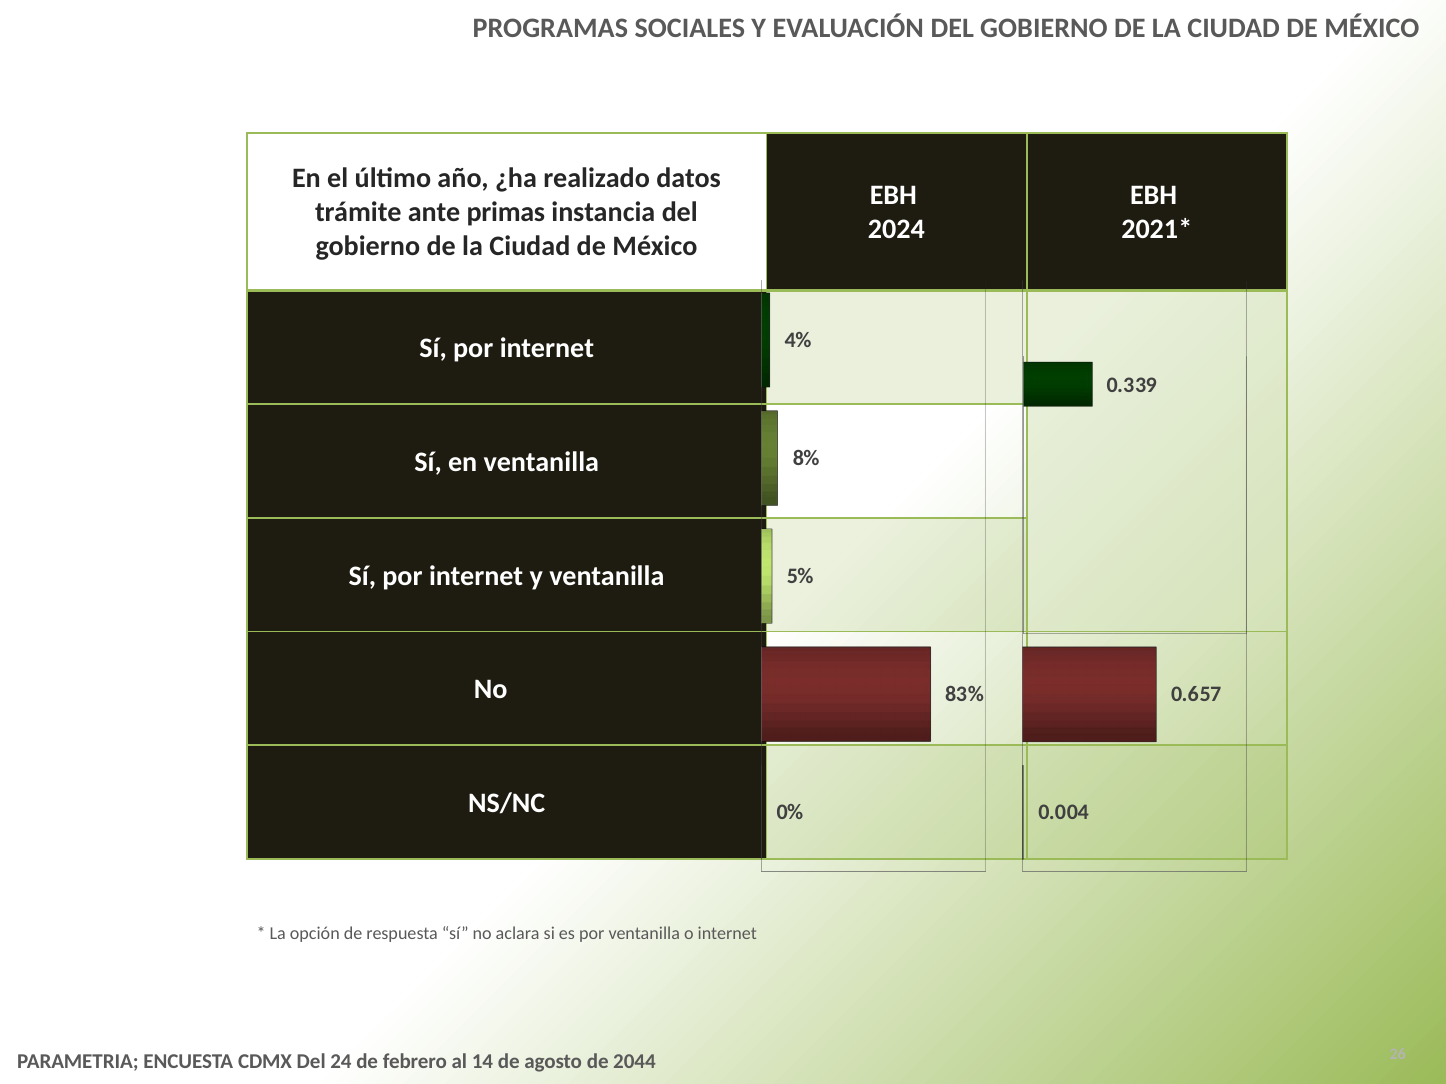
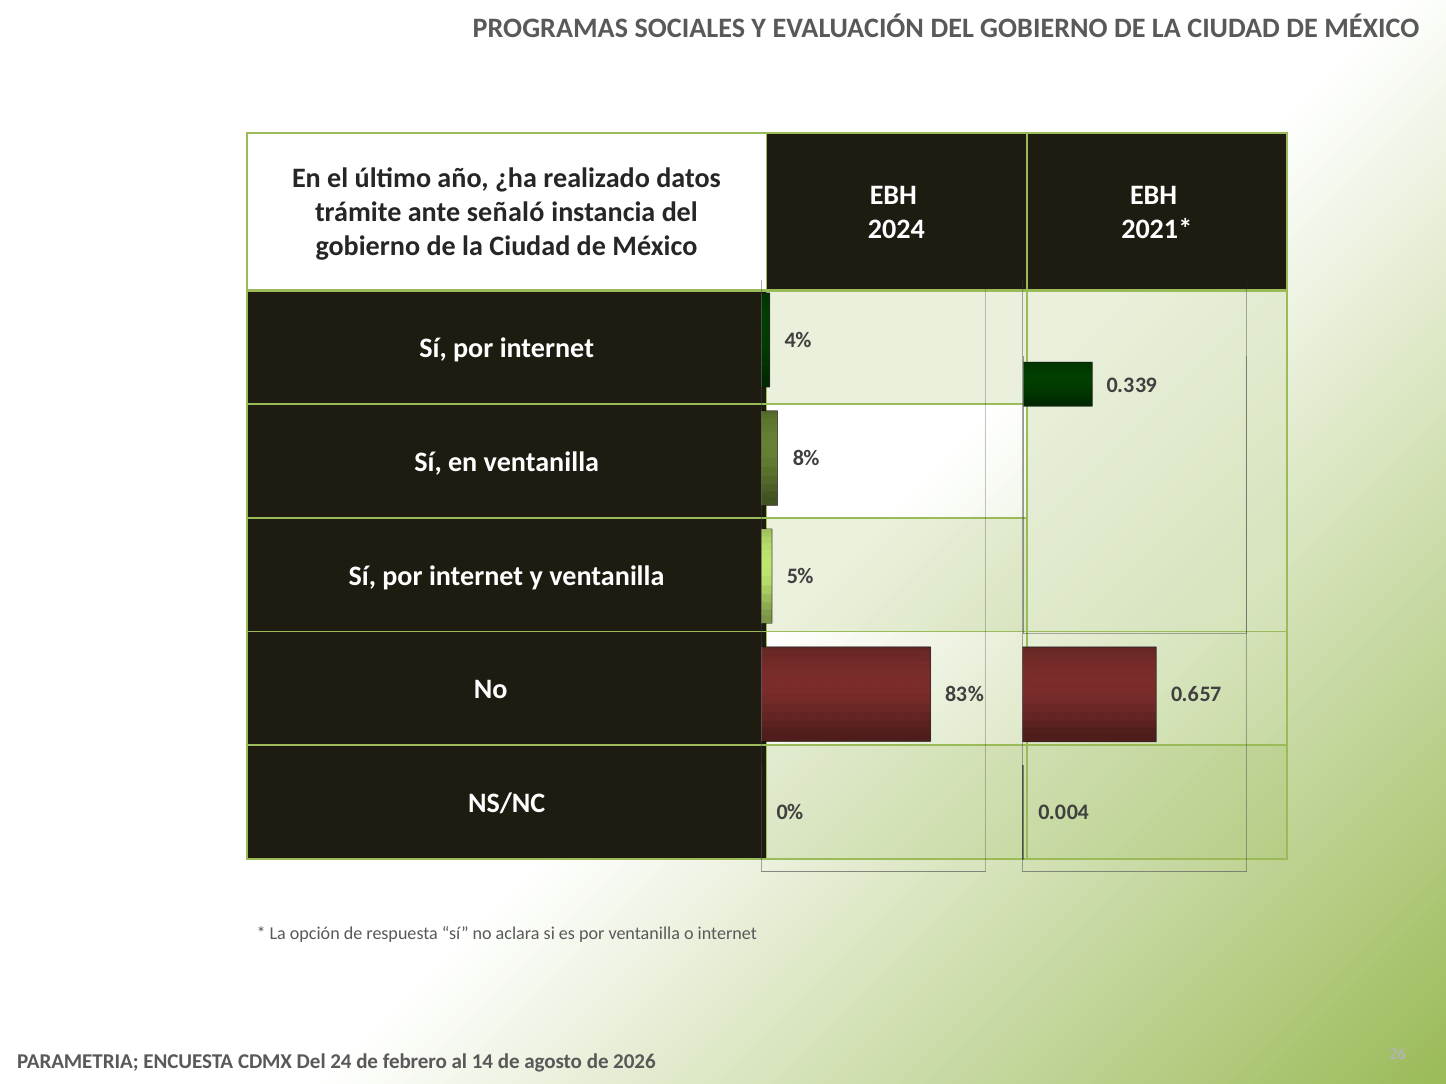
primas: primas -> señaló (506, 212)
2044: 2044 -> 2026 (634, 1062)
